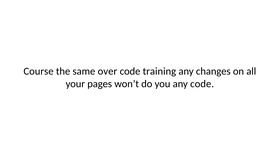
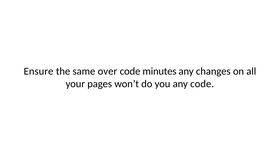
Course: Course -> Ensure (39, 72)
training: training -> minutes (160, 72)
